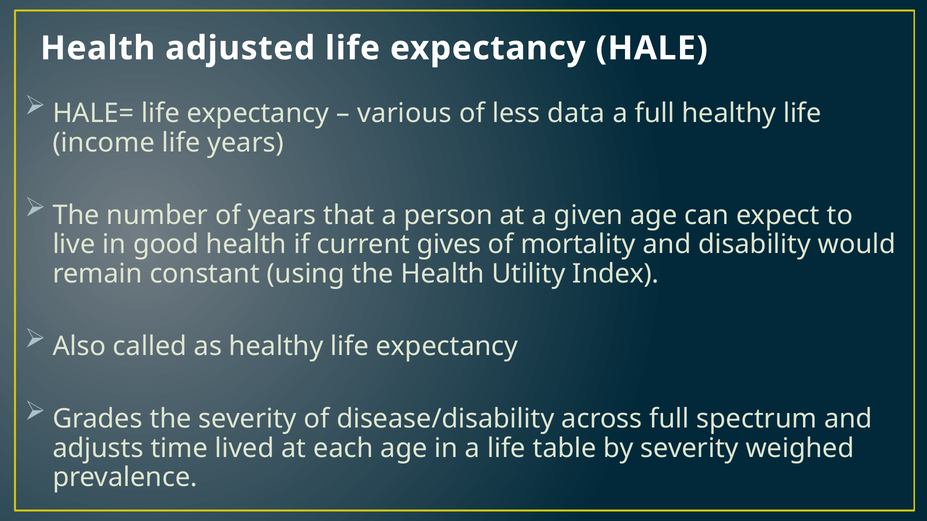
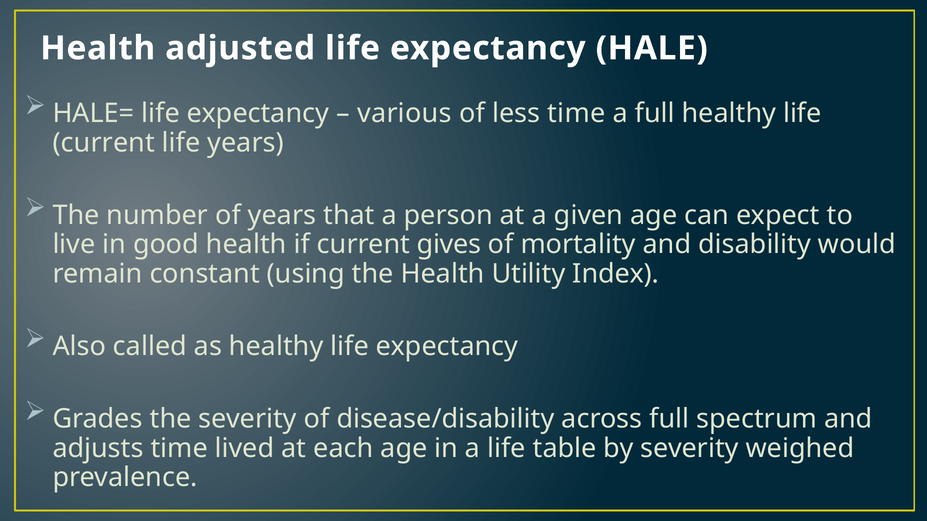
less data: data -> time (576, 114)
income: income -> current (104, 143)
